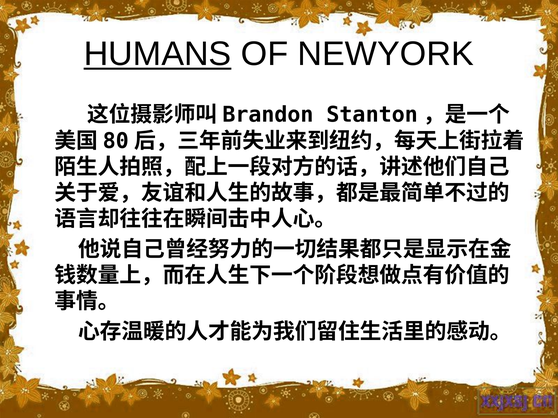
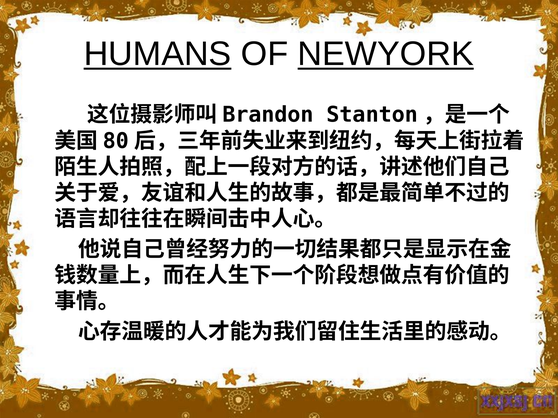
NEWYORK underline: none -> present (386, 54)
